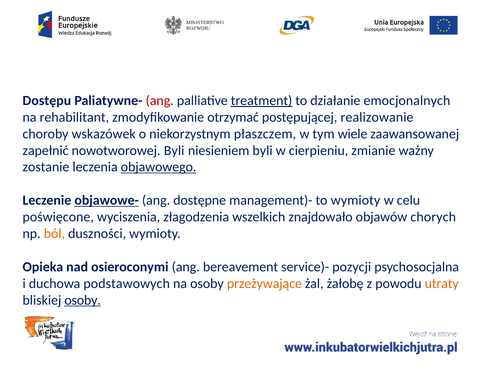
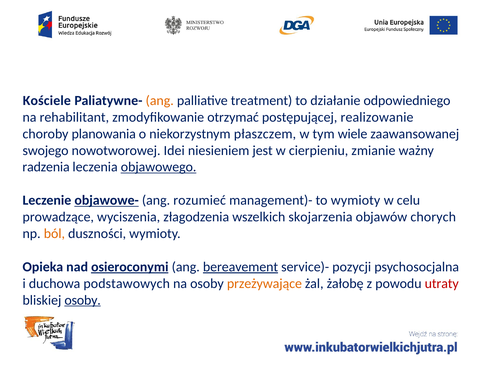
Dostępu: Dostępu -> Kościele (47, 101)
ang colour: red -> orange (160, 101)
treatment underline: present -> none (262, 101)
emocjonalnych: emocjonalnych -> odpowiedniego (407, 101)
wskazówek: wskazówek -> planowania (104, 134)
zapełnić: zapełnić -> swojego (46, 151)
nowotworowej Byli: Byli -> Idei (174, 151)
niesieniem byli: byli -> jest (263, 151)
zostanie: zostanie -> radzenia (46, 167)
dostępne: dostępne -> rozumieć (200, 200)
poświęcone: poświęcone -> prowadzące (58, 217)
znajdowało: znajdowało -> skojarzenia (320, 217)
osieroconymi underline: none -> present (130, 267)
bereavement underline: none -> present (241, 267)
utraty colour: orange -> red (442, 284)
